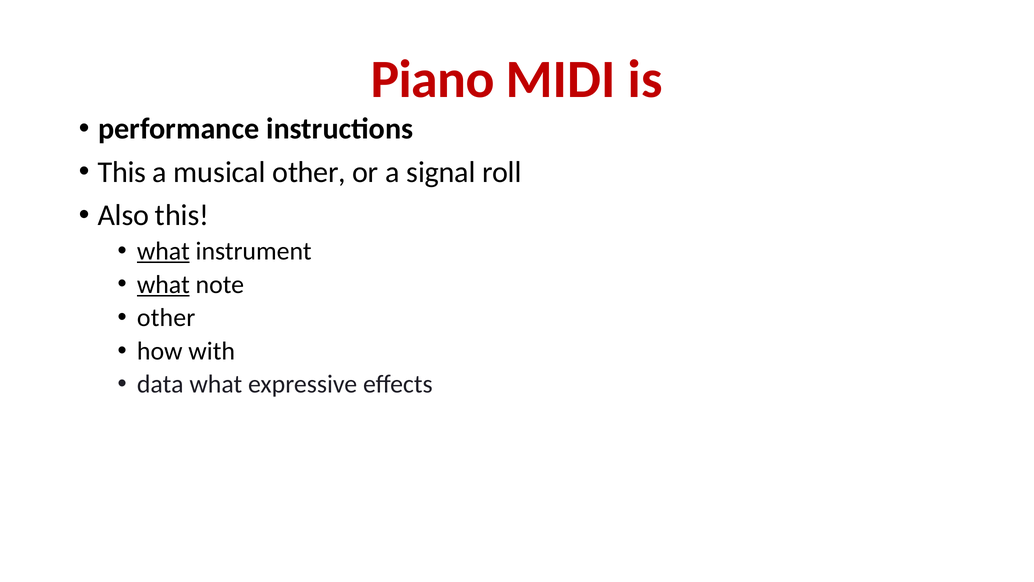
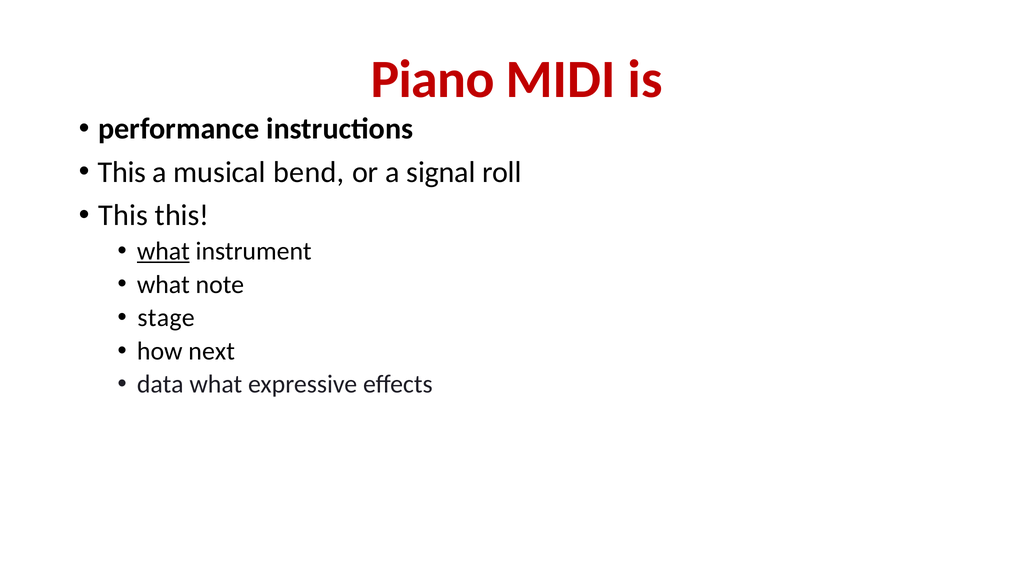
musical other: other -> bend (309, 172)
Also: Also -> This (123, 215)
what underline: present -> none (163, 284)
other: other -> stage (166, 318)
with: with -> next (212, 351)
